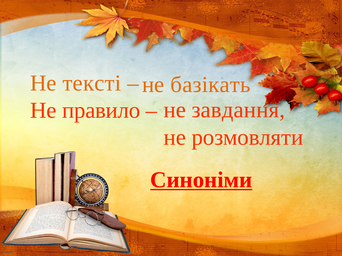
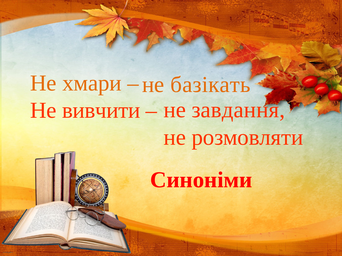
тексті: тексті -> хмари (92, 83)
правило: правило -> вивчити (101, 111)
Синоніми underline: present -> none (201, 180)
